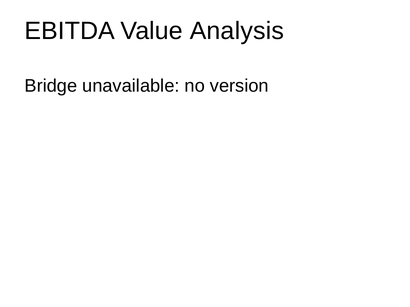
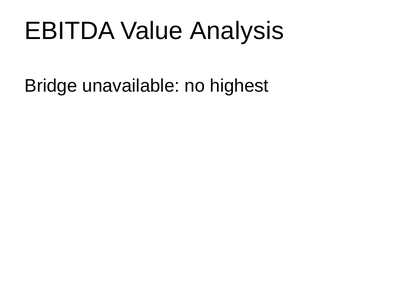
version: version -> highest (239, 86)
